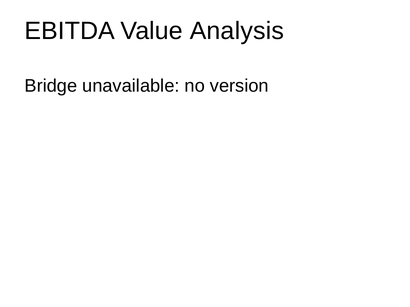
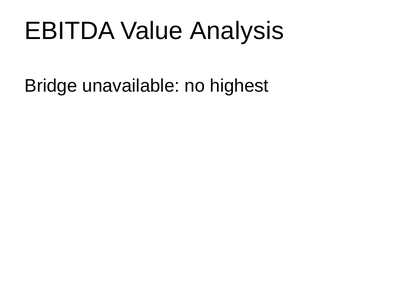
version: version -> highest (239, 86)
